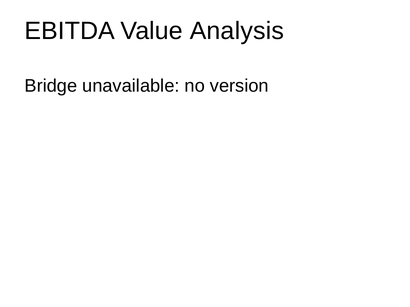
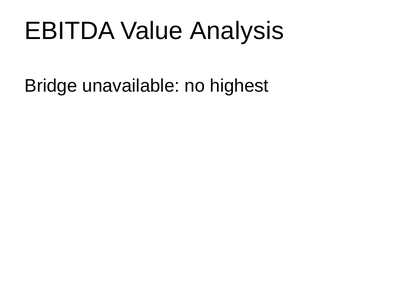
version: version -> highest (239, 86)
